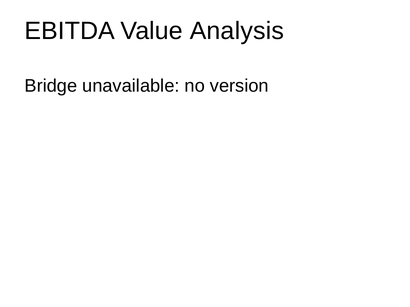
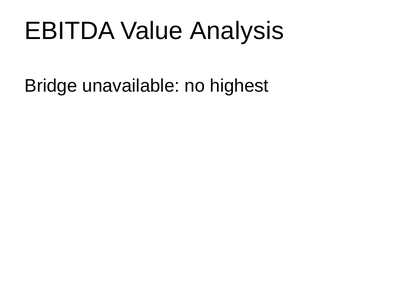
version: version -> highest (239, 86)
